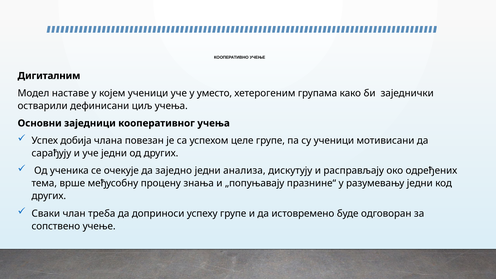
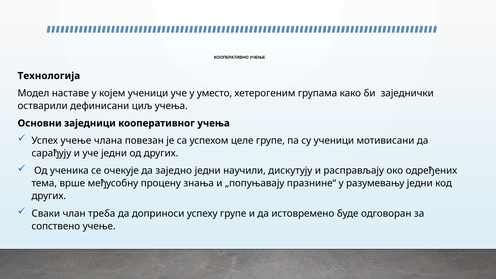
Дигиталним: Дигиталним -> Технологија (49, 76)
Успех добија: добија -> учење (76, 141)
анализа: анализа -> научили (244, 171)
